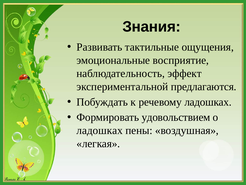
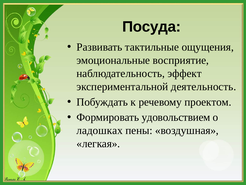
Знания: Знания -> Посуда (152, 27)
предлагаются: предлагаются -> деятельность (204, 86)
речевому ладошках: ладошках -> проектом (208, 102)
